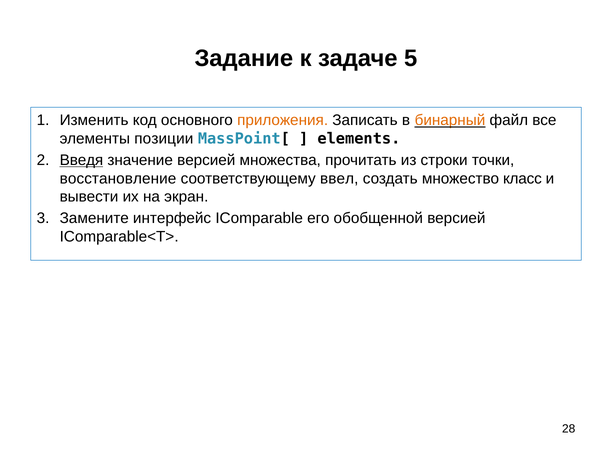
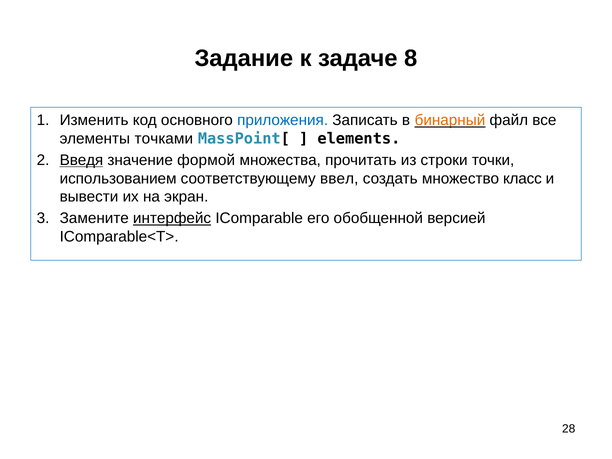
5: 5 -> 8 (411, 58)
приложения colour: orange -> blue (283, 120)
позиции: позиции -> точками (164, 139)
значение версией: версией -> формой (206, 160)
восстановление: восстановление -> использованием (118, 179)
интерфейс underline: none -> present (172, 218)
